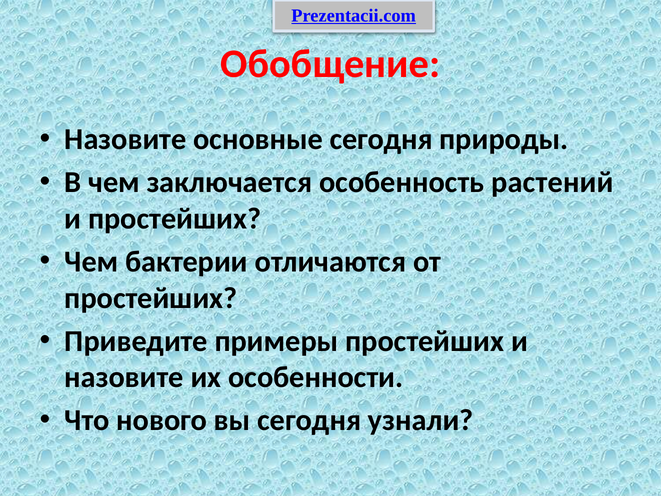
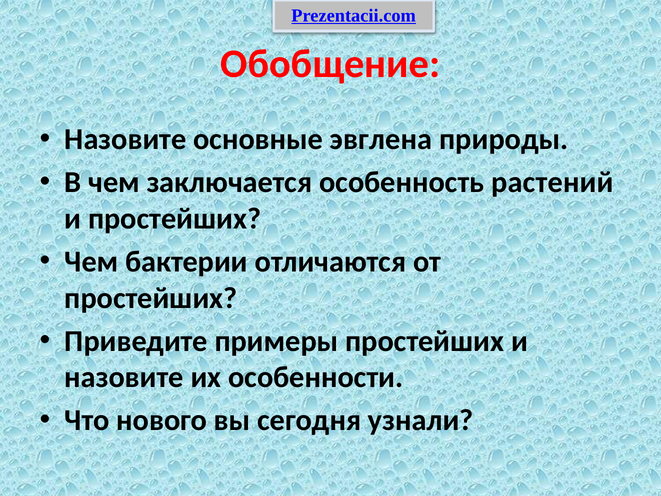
основные сегодня: сегодня -> эвглена (381, 139)
